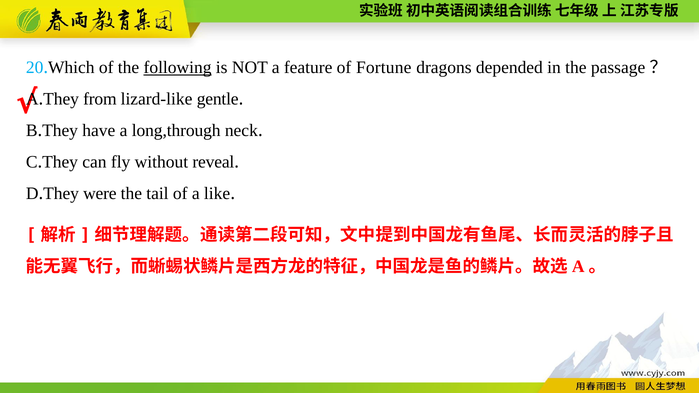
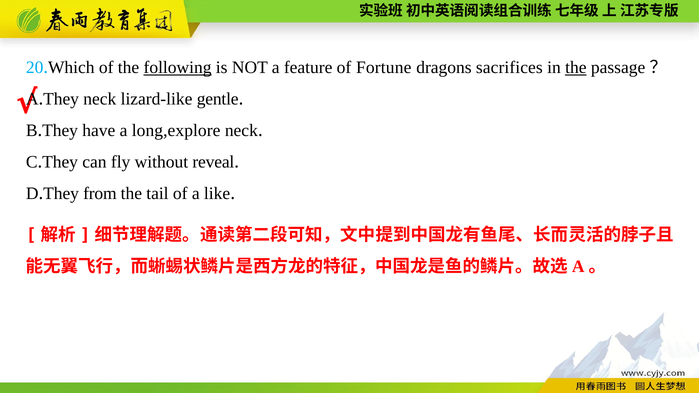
depended: depended -> sacrifices (509, 68)
the underline: none -> present (576, 68)
from: from -> neck (100, 99)
long,through: long,through -> long,explore (176, 131)
were: were -> from (100, 193)
